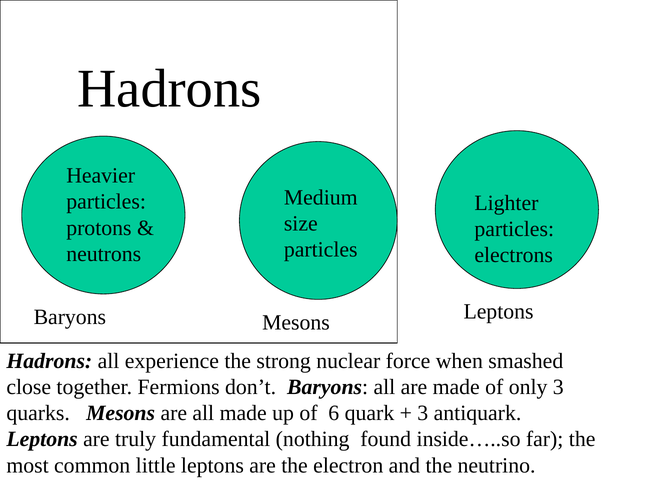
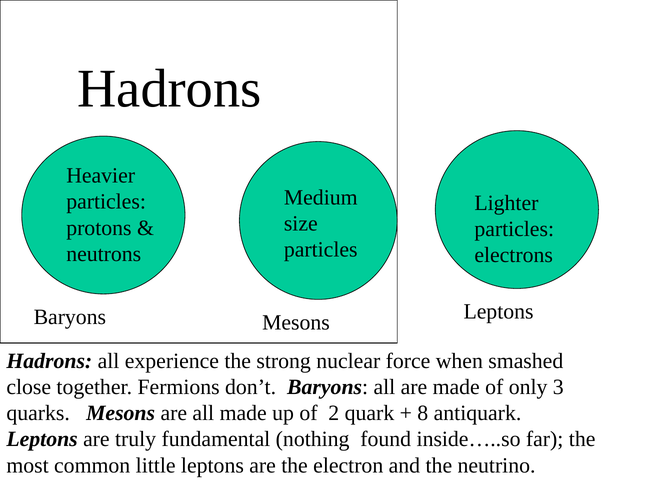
6: 6 -> 2 (334, 413)
3: 3 -> 8 (423, 413)
